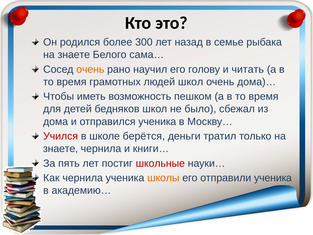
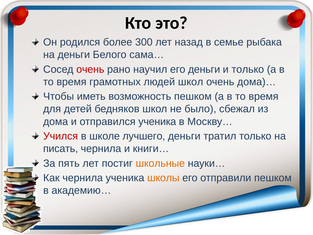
знаете: знаете -> деньги (74, 55)
очень colour: orange -> red (90, 69)
его голову: голову -> деньги (204, 69)
и читать: читать -> только (248, 69)
берётся: берётся -> лучшего (144, 136)
знаете: знаете -> писать (61, 149)
школьные colour: red -> orange (160, 163)
отправили ученика: ученика -> пешком (273, 178)
